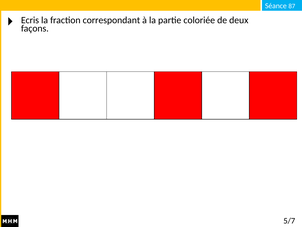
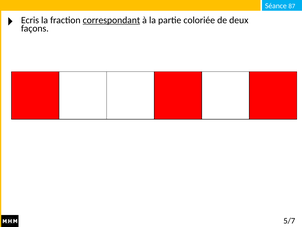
correspondant underline: none -> present (111, 20)
